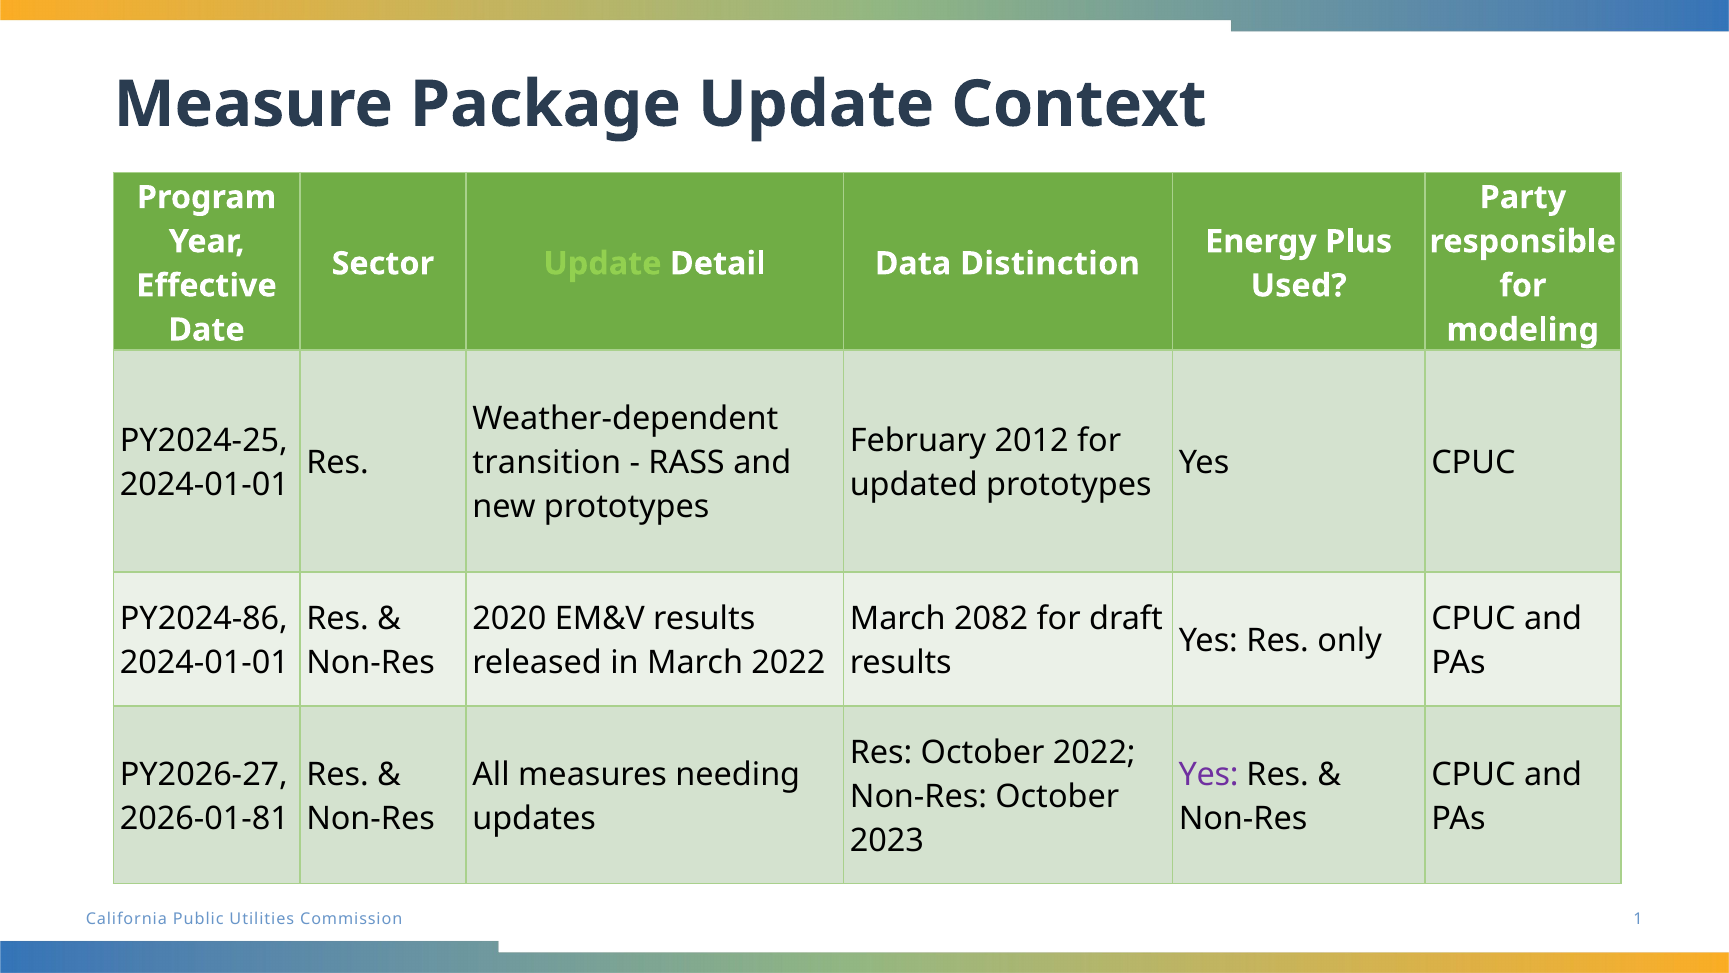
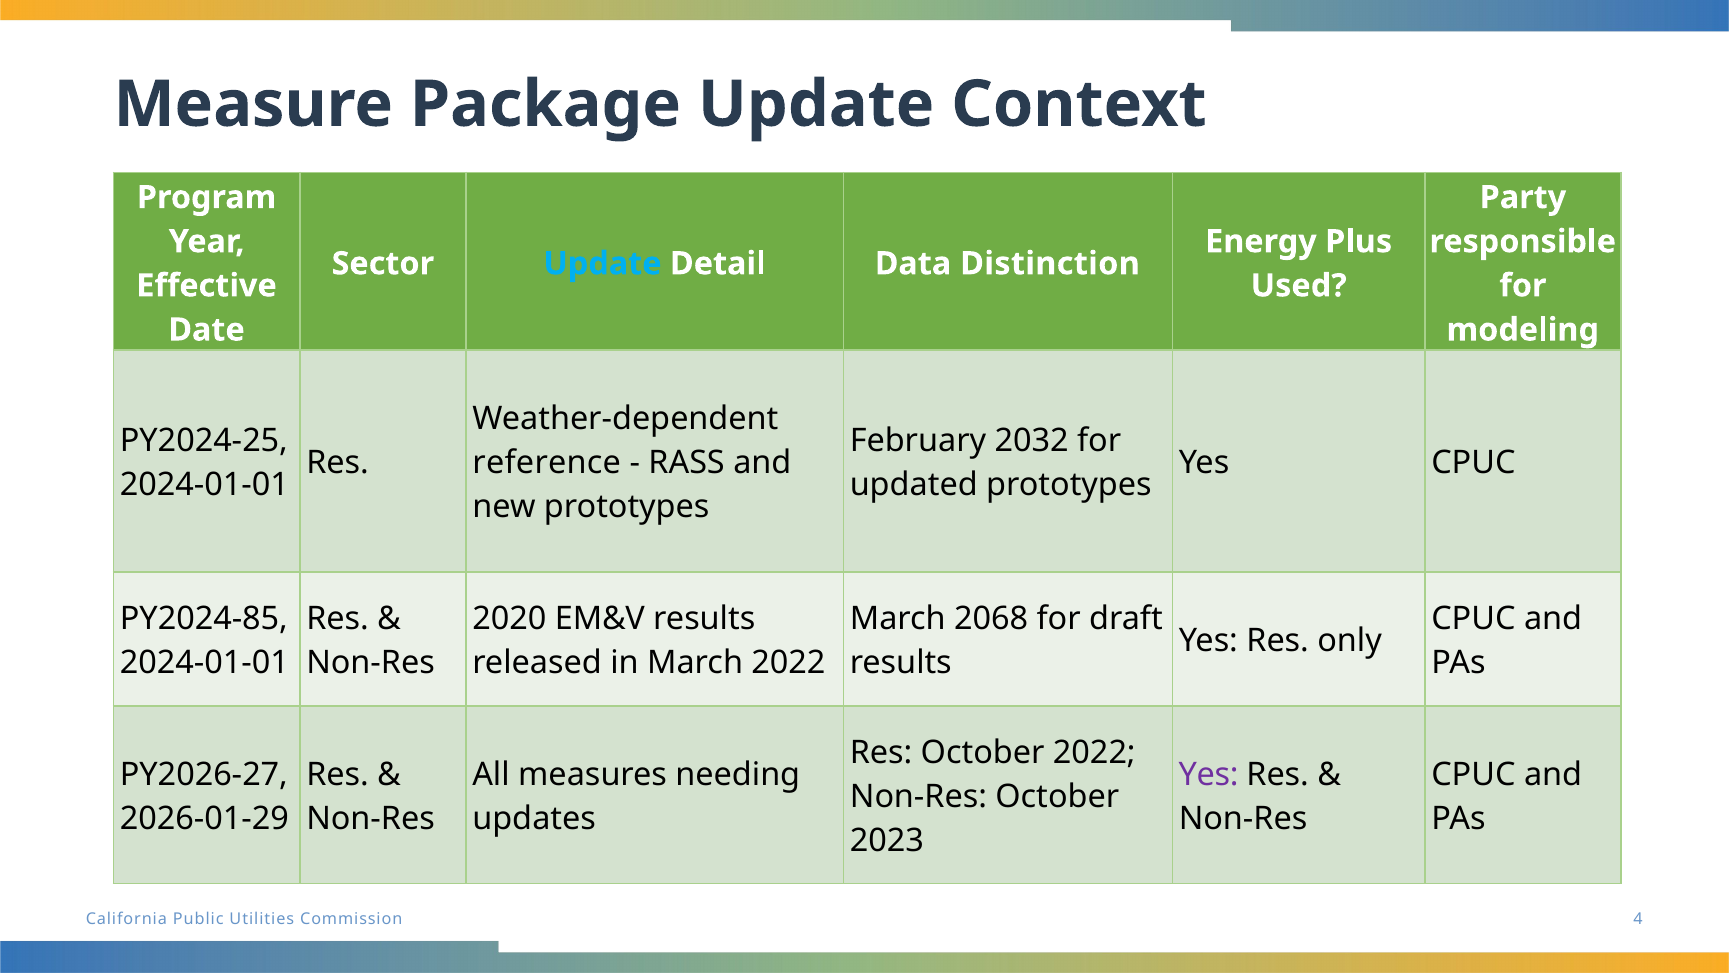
Update colour: light green -> light blue (602, 264)
2012: 2012 -> 2032 (1032, 441)
transition: transition -> reference (547, 463)
PY2024-86: PY2024-86 -> PY2024-85 (204, 618)
2082: 2082 -> 2068 (991, 618)
2026-01-81: 2026-01-81 -> 2026-01-29 (204, 818)
1: 1 -> 4 (1638, 919)
